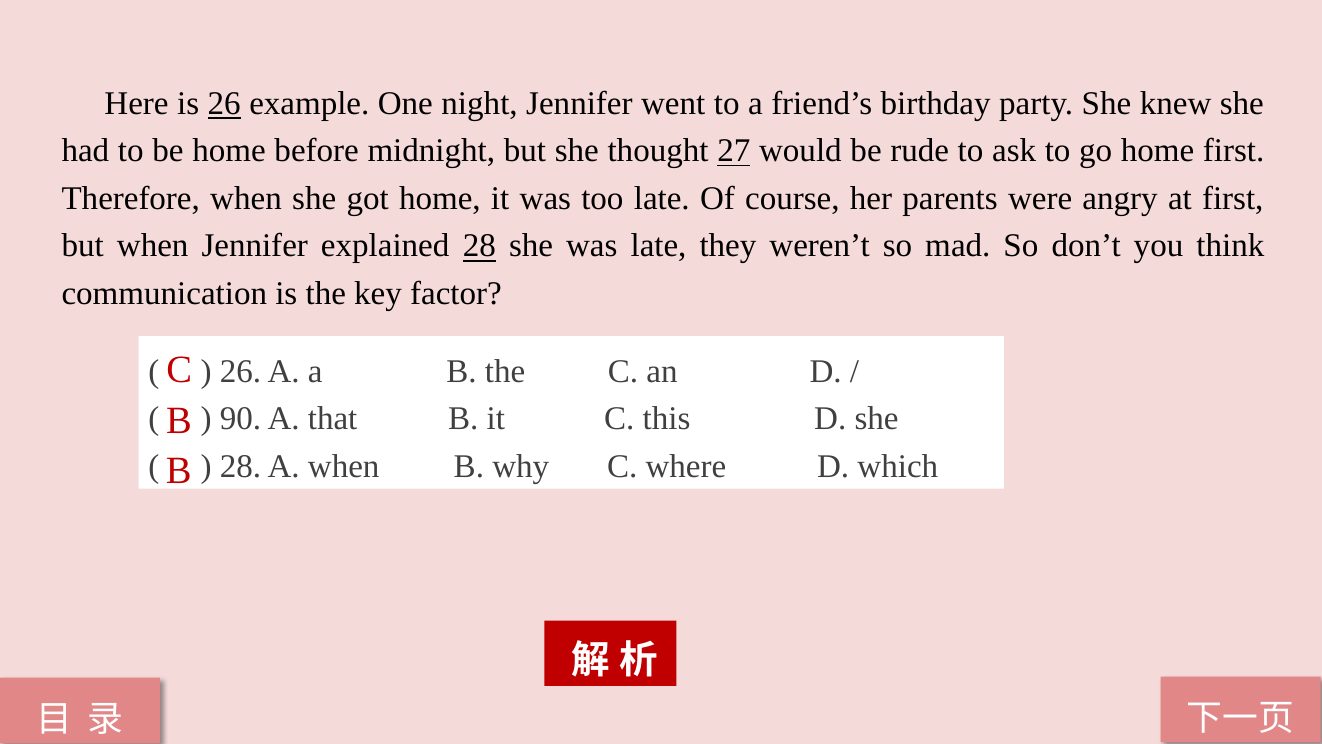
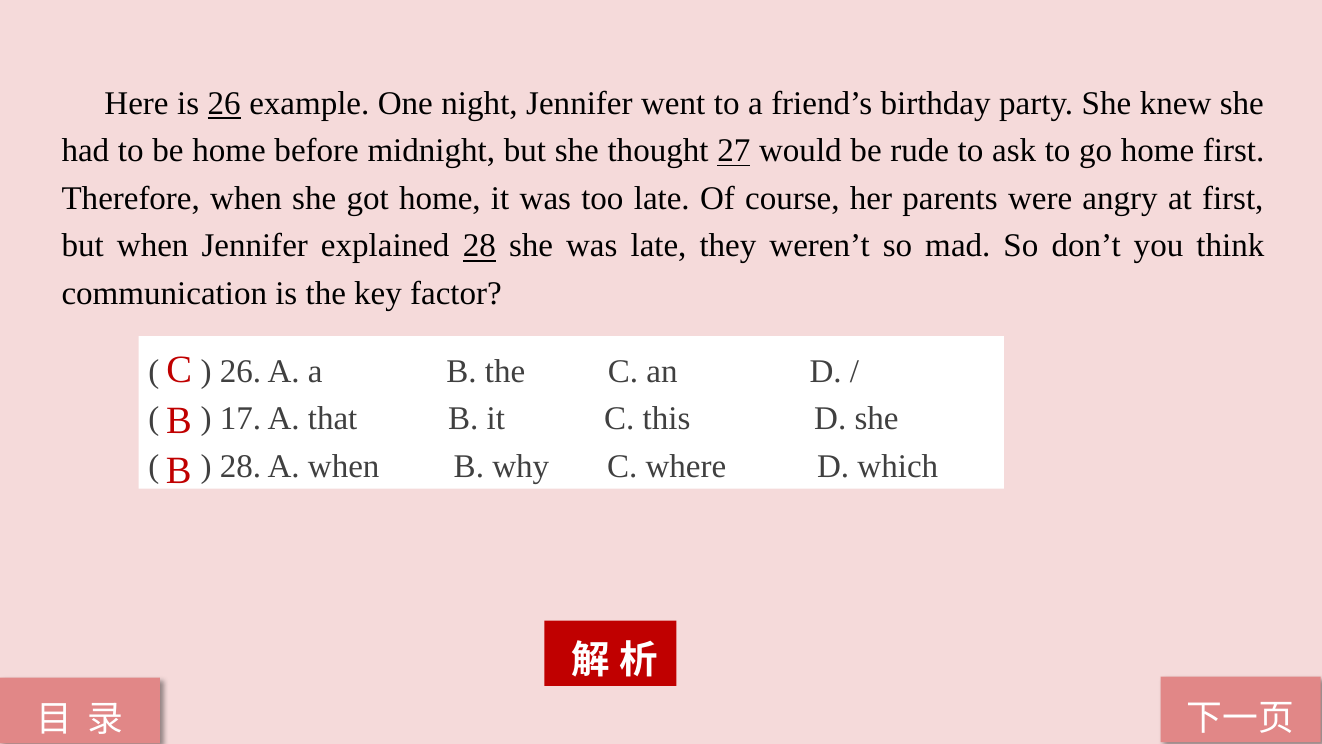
90: 90 -> 17 (241, 419)
